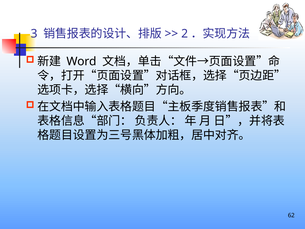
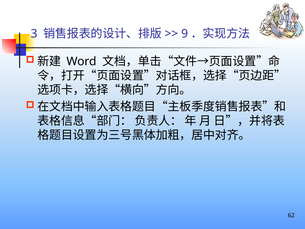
2: 2 -> 9 (185, 34)
